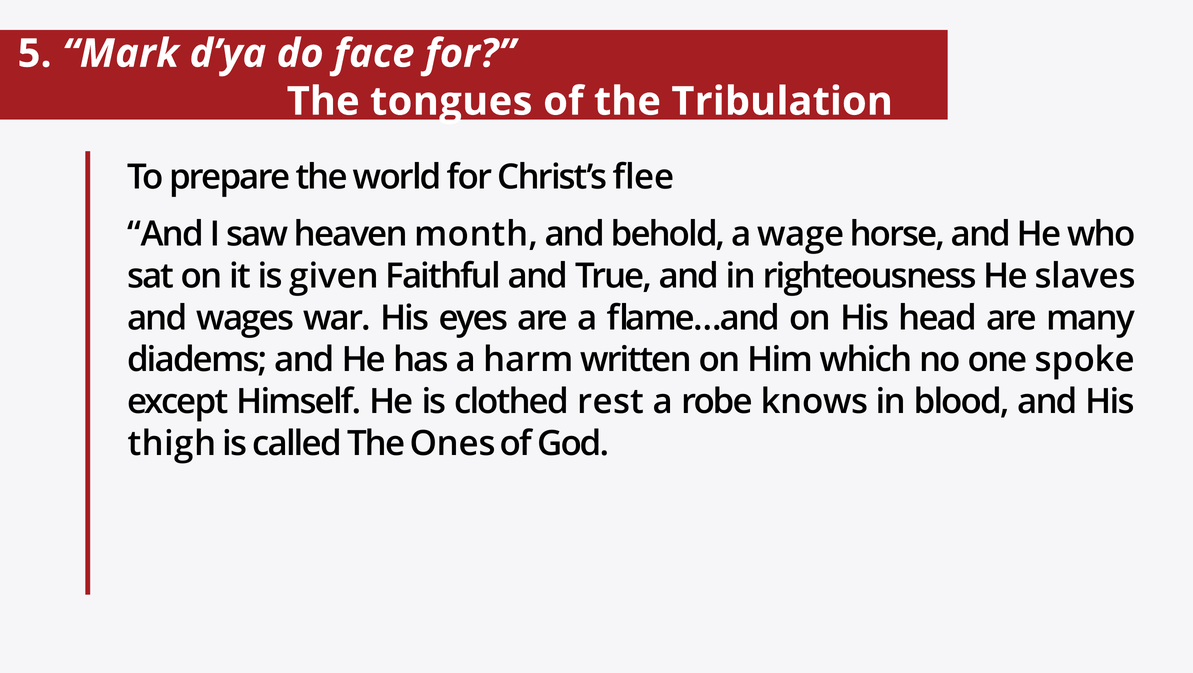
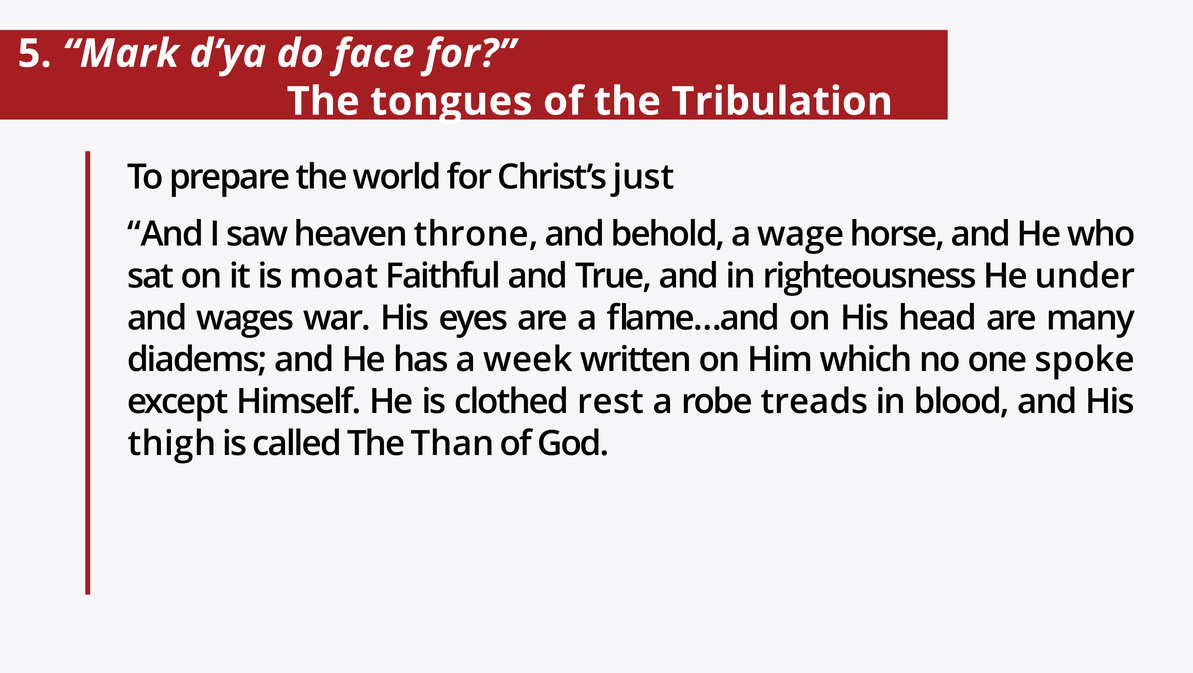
flee: flee -> just (644, 177)
month: month -> throne (476, 234)
given: given -> moat (334, 276)
slaves: slaves -> under (1085, 276)
harm: harm -> week (528, 360)
knows: knows -> treads (814, 402)
Ones: Ones -> Than (453, 444)
